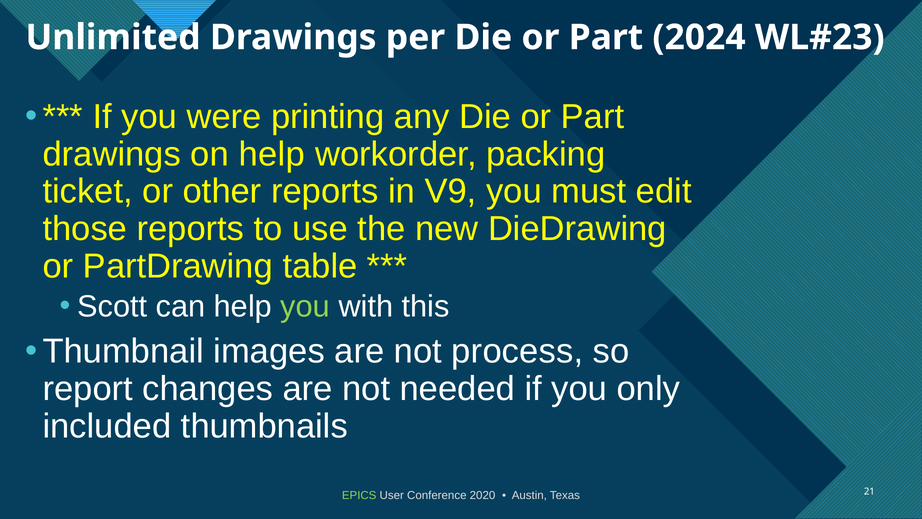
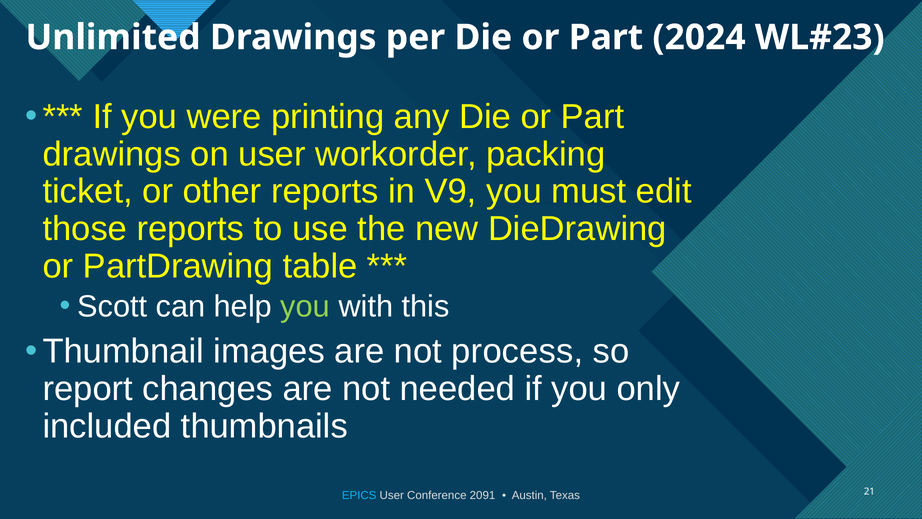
on help: help -> user (272, 154)
EPICS colour: light green -> light blue (359, 495)
2020: 2020 -> 2091 (483, 495)
